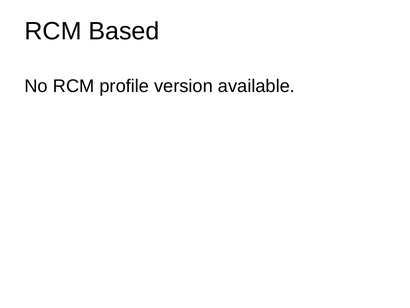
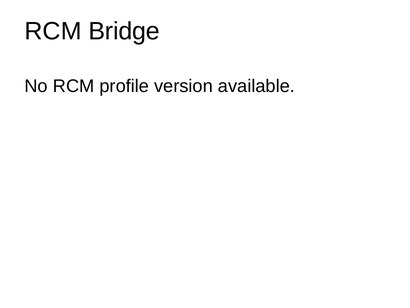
Based: Based -> Bridge (124, 31)
